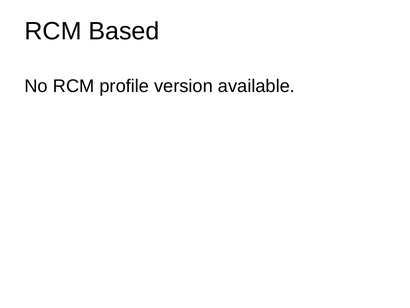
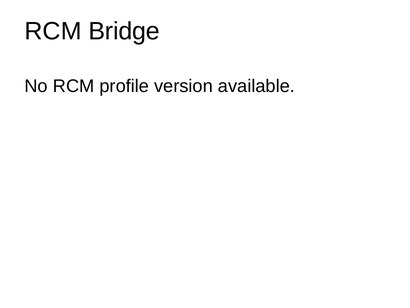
Based: Based -> Bridge (124, 31)
